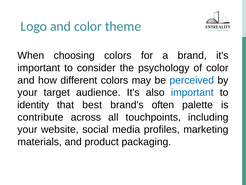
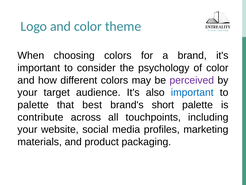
perceived colour: blue -> purple (192, 80)
identity: identity -> palette (33, 105)
often: often -> short (163, 105)
